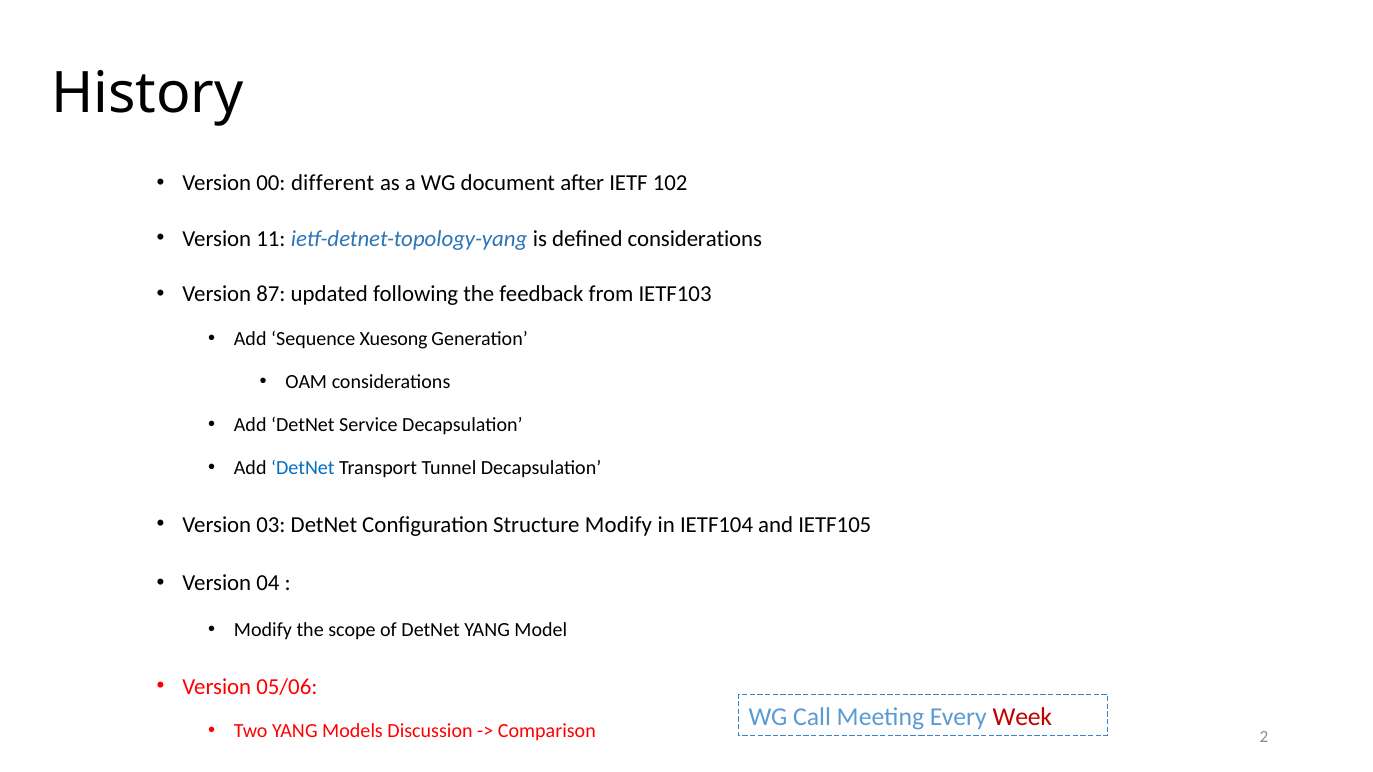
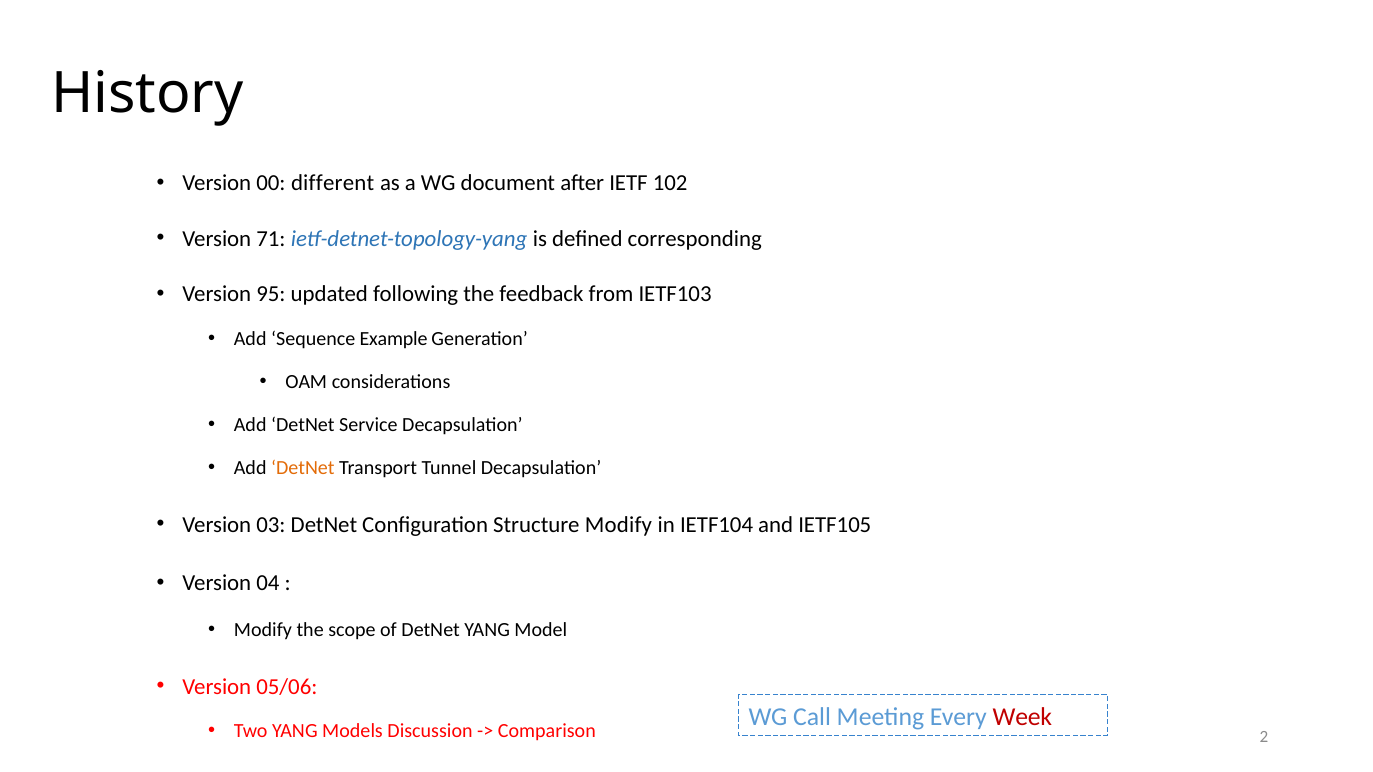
11: 11 -> 71 (271, 239)
defined considerations: considerations -> corresponding (695, 239)
87: 87 -> 95 (271, 294)
Xuesong: Xuesong -> Example (394, 339)
DetNet colour: blue -> orange (303, 468)
